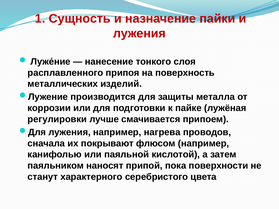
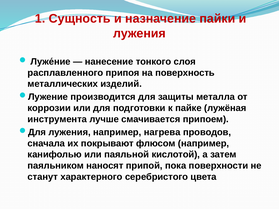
регулировки: регулировки -> инструмента (57, 119)
